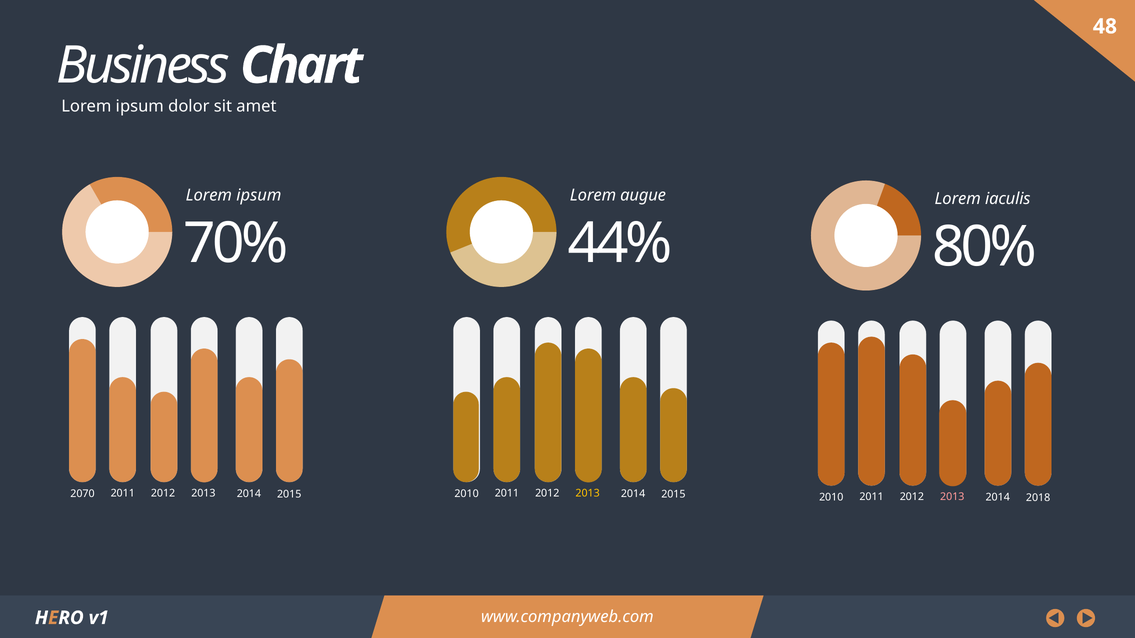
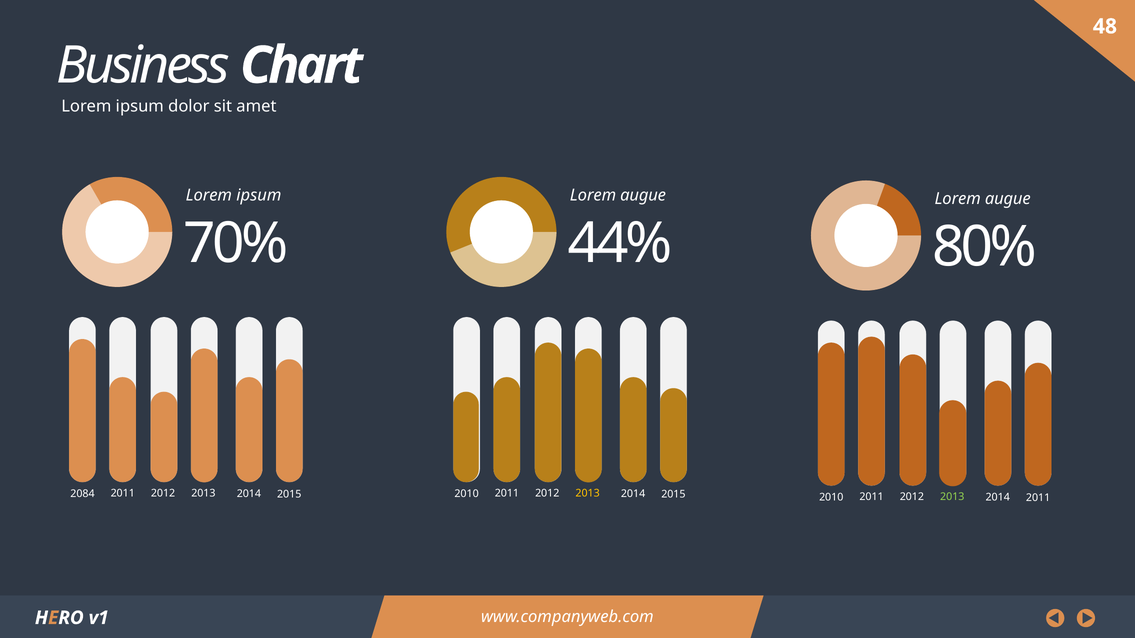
iaculis: iaculis -> augue (1008, 199)
2070: 2070 -> 2084 (82, 494)
2013 colour: pink -> light green (952, 497)
2014 2018: 2018 -> 2011 (1038, 498)
